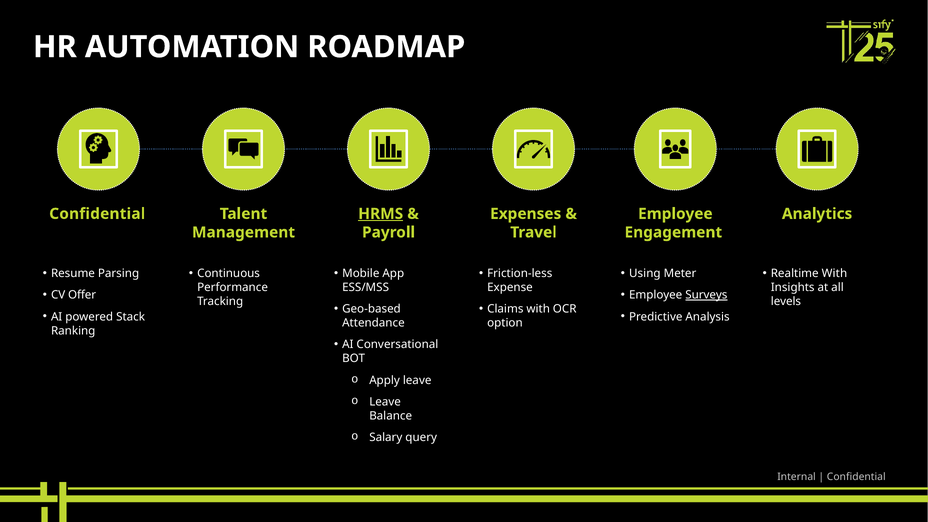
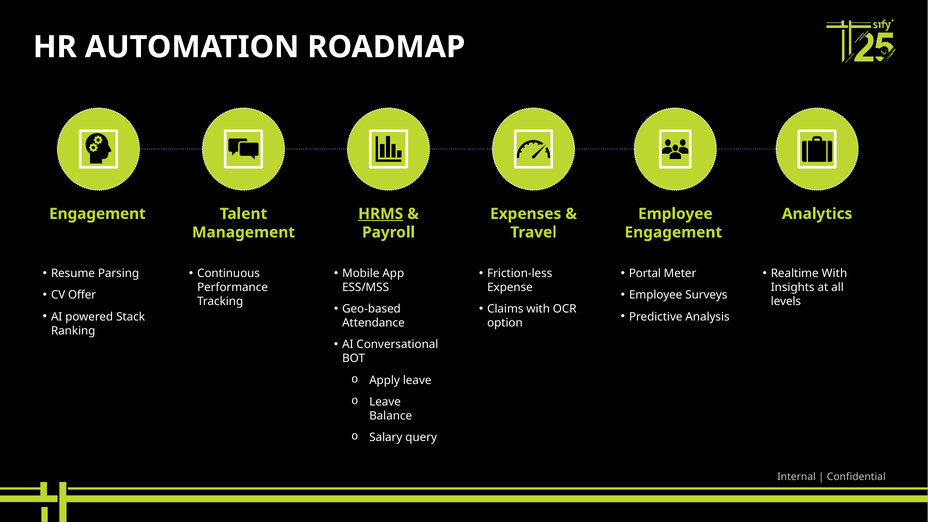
Confidential: Confidential -> Engagement (97, 214)
Using: Using -> Portal (645, 273)
Surveys underline: present -> none (706, 295)
